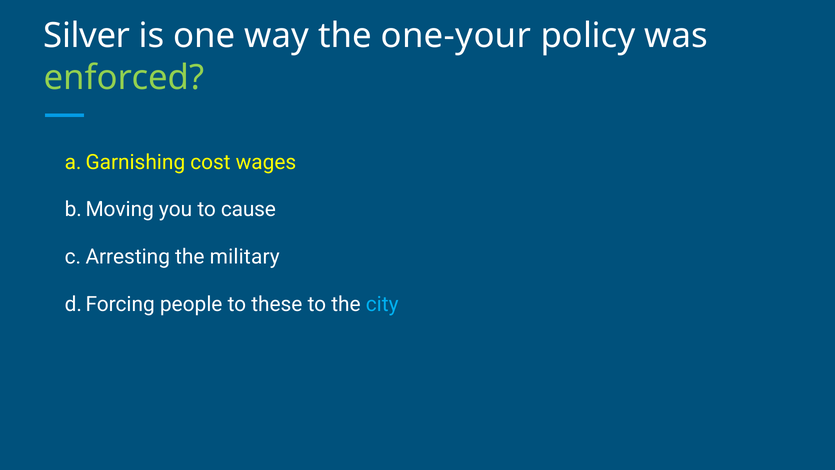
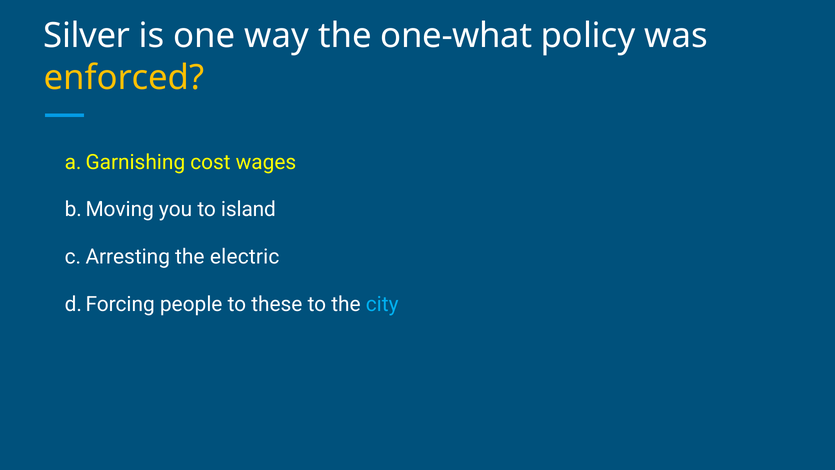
one-your: one-your -> one-what (456, 36)
enforced colour: light green -> yellow (124, 78)
cause: cause -> island (248, 209)
military: military -> electric (245, 257)
